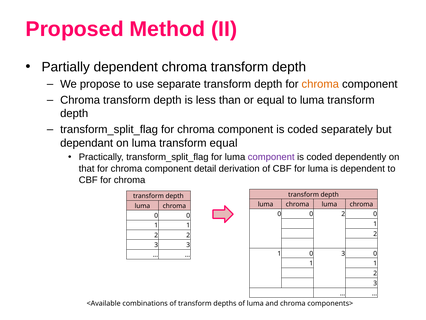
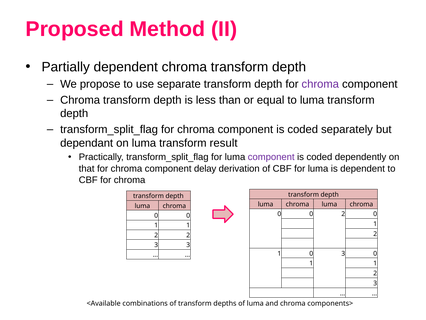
chroma colour: orange -> purple (320, 84)
transform equal: equal -> result (224, 143)
detail: detail -> delay (205, 168)
